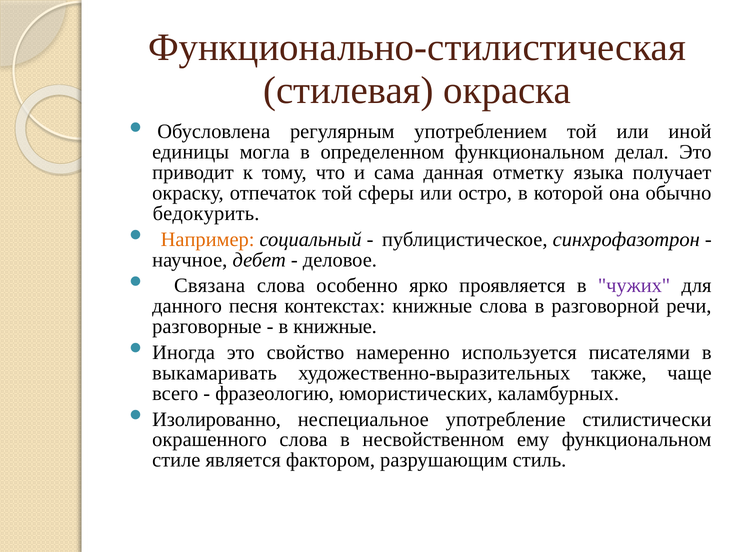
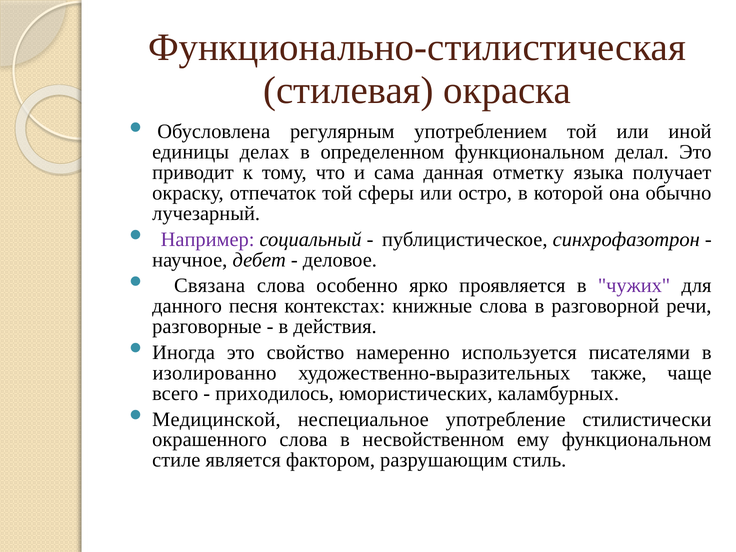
могла: могла -> делах (265, 152)
бедокурить: бедокурить -> лучезарный (206, 213)
Например colour: orange -> purple (208, 239)
в книжные: книжные -> действия (335, 327)
выкамаривать: выкамаривать -> изолированно (215, 373)
фразеологию: фразеологию -> приходилось (275, 393)
Изолированно: Изолированно -> Медицинской (216, 419)
